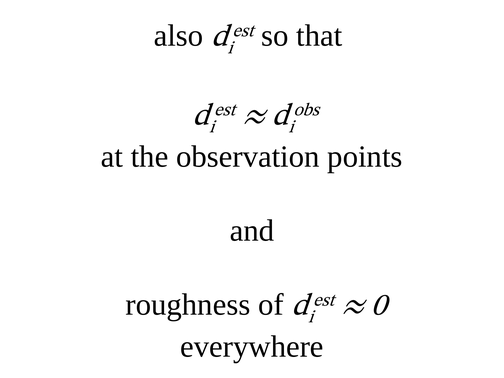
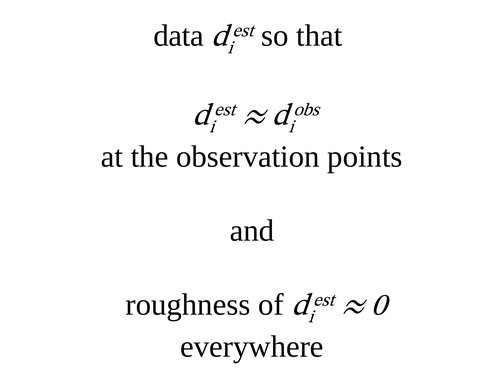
also: also -> data (179, 36)
